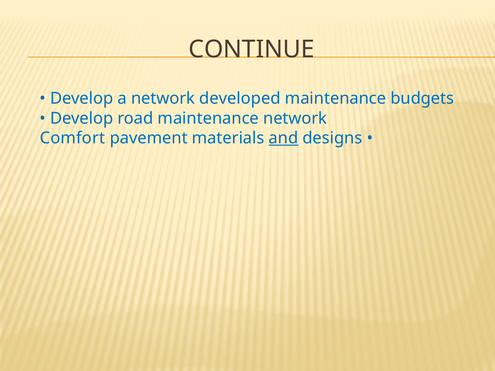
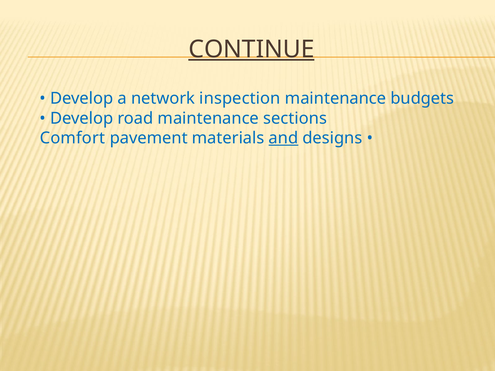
CONTINUE underline: none -> present (251, 49)
developed: developed -> inspection (240, 99)
maintenance network: network -> sections (295, 118)
